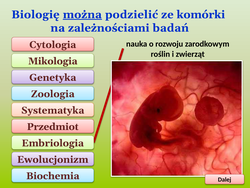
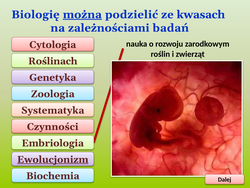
komórki: komórki -> kwasach (201, 15)
Mikologia: Mikologia -> Roślinach (53, 61)
Przedmiot: Przedmiot -> Czynności (53, 126)
Ewolucjonizm underline: none -> present (53, 159)
